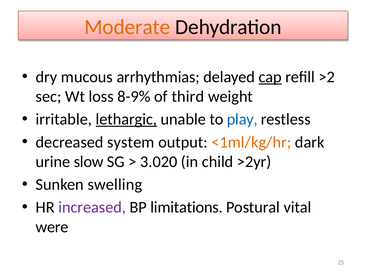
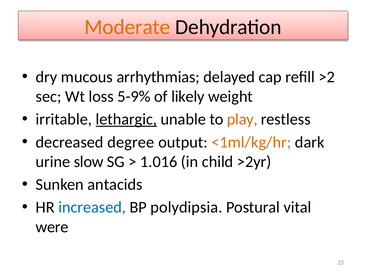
cap underline: present -> none (270, 77)
8-9%: 8-9% -> 5-9% (134, 96)
third: third -> likely (188, 96)
play colour: blue -> orange (242, 119)
system: system -> degree (131, 142)
3.020: 3.020 -> 1.016 (159, 161)
swelling: swelling -> antacids (115, 184)
increased colour: purple -> blue (92, 207)
limitations: limitations -> polydipsia (186, 207)
